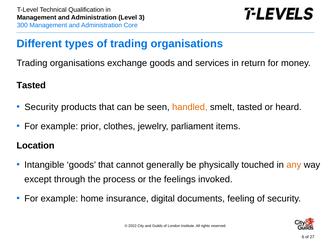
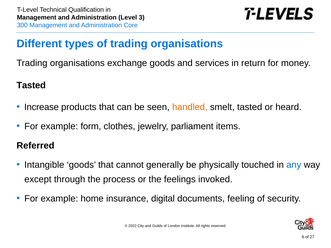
Security: Security -> Increase (42, 107)
prior: prior -> form (91, 126)
Location: Location -> Referred (35, 146)
any colour: orange -> blue (294, 165)
